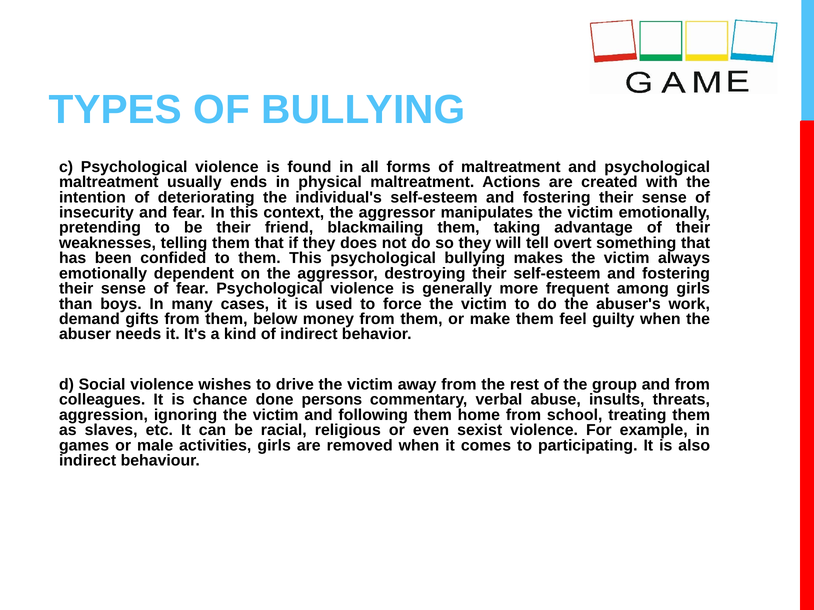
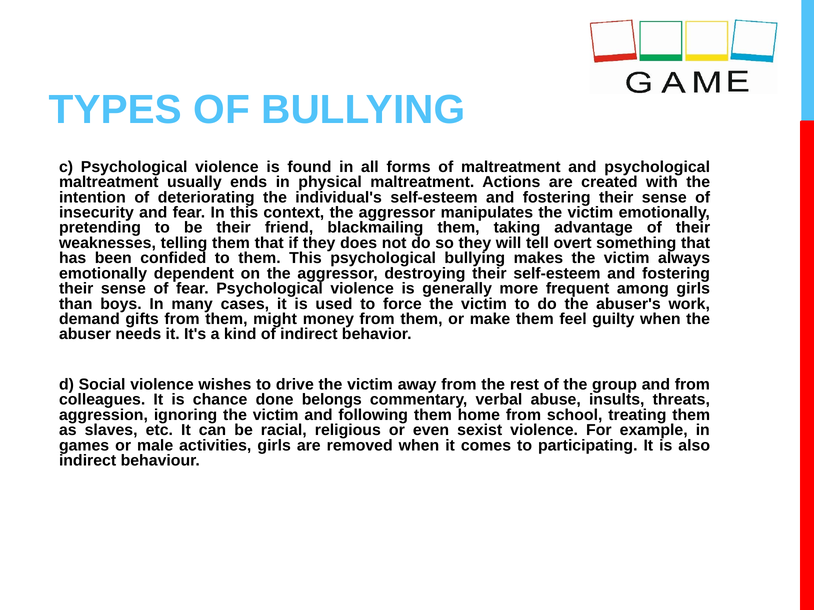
below: below -> might (275, 319)
persons: persons -> belongs (332, 400)
